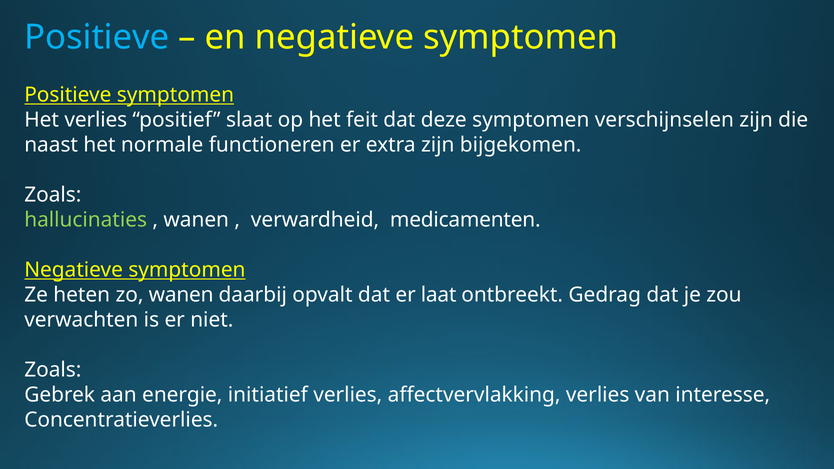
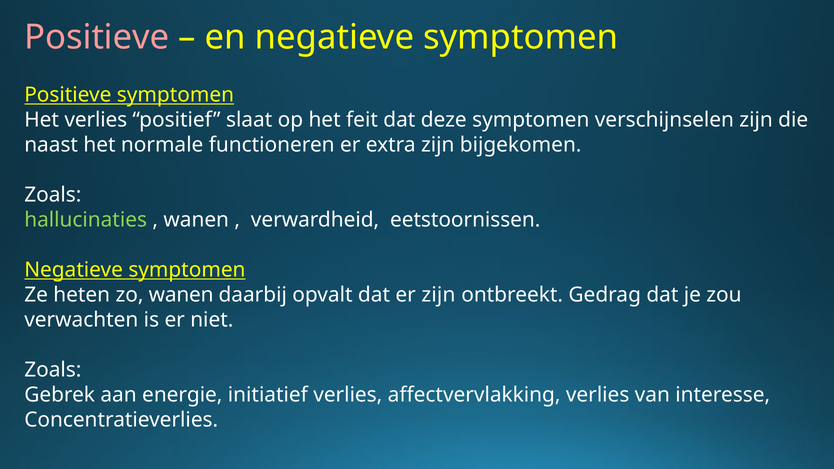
Positieve colour: light blue -> pink (97, 37)
medicamenten: medicamenten -> eetstoornissen (465, 220)
er laat: laat -> zijn (438, 295)
